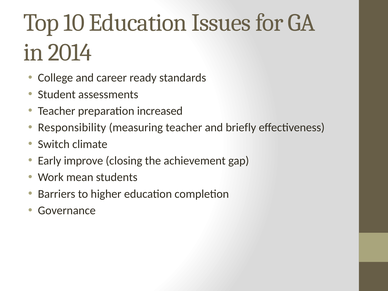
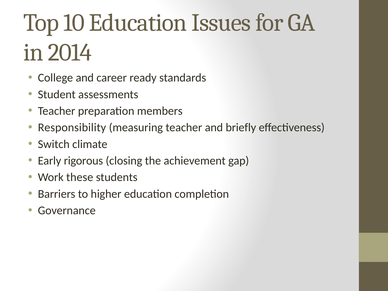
increased: increased -> members (160, 111)
improve: improve -> rigorous (83, 161)
mean: mean -> these (80, 177)
